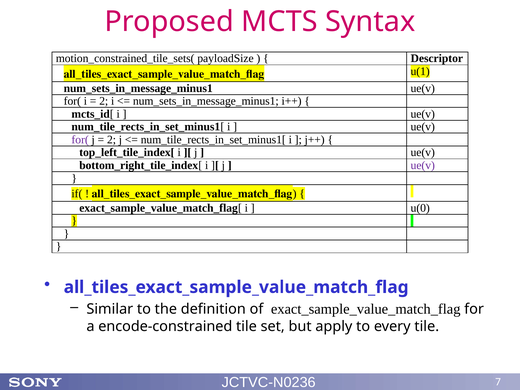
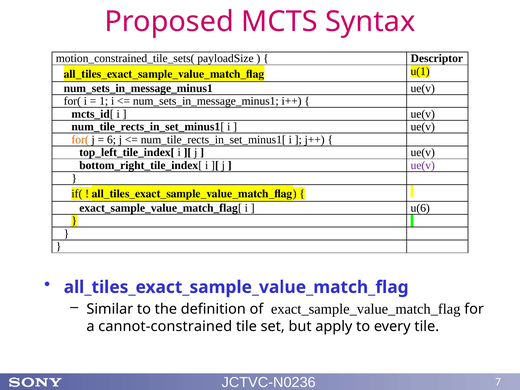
2: 2 -> 1 (104, 101)
for( colour: purple -> orange (80, 140)
2: 2 -> 6 (112, 140)
u(0: u(0 -> u(6 (420, 208)
encode-constrained: encode-constrained -> cannot-constrained (165, 326)
